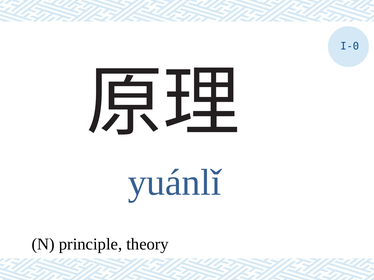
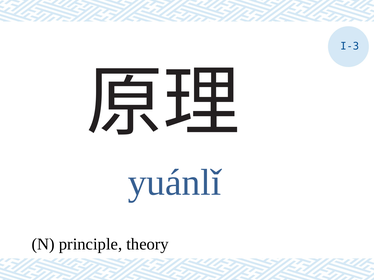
I-0: I-0 -> I-3 (350, 46)
